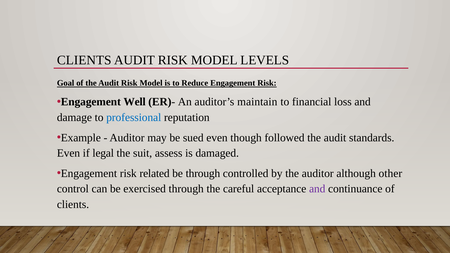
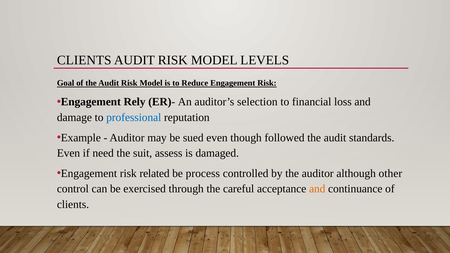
Well: Well -> Rely (135, 102)
maintain: maintain -> selection (257, 102)
legal: legal -> need (103, 153)
be through: through -> process (203, 173)
and colour: purple -> orange (317, 189)
